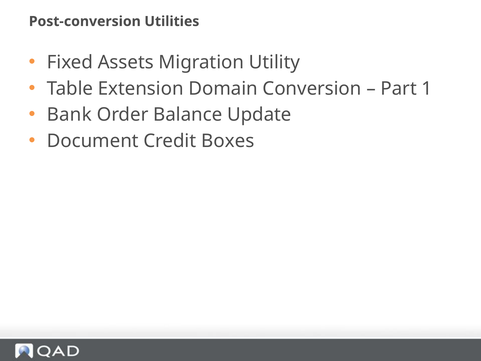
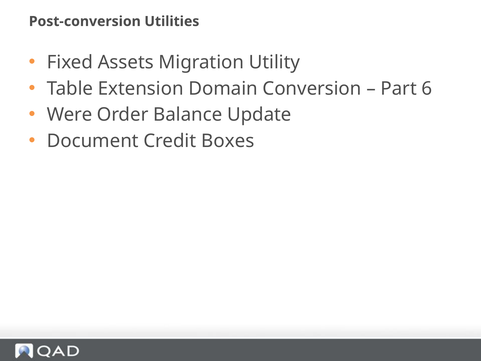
1: 1 -> 6 (427, 88)
Bank: Bank -> Were (70, 115)
